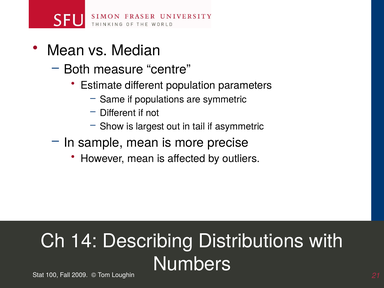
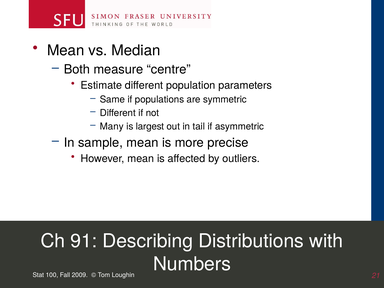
Show: Show -> Many (112, 126)
14: 14 -> 91 (84, 241)
